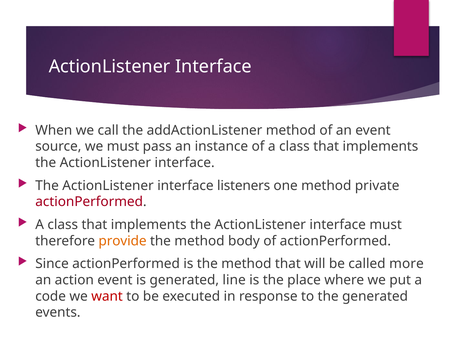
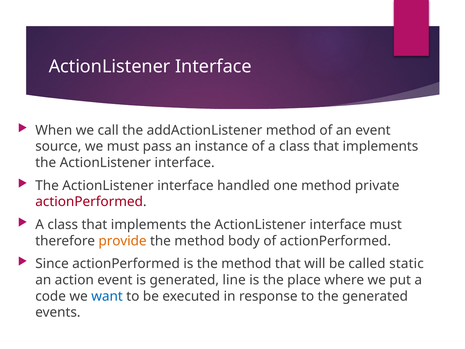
listeners: listeners -> handled (244, 185)
more: more -> static (406, 263)
want colour: red -> blue (107, 296)
